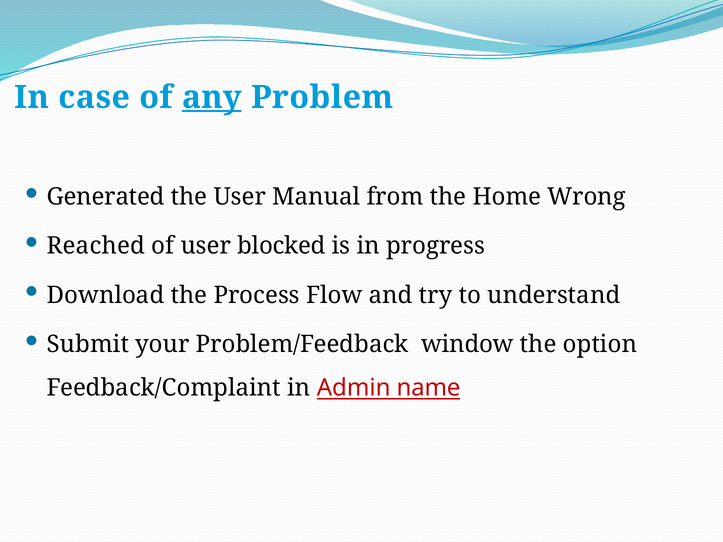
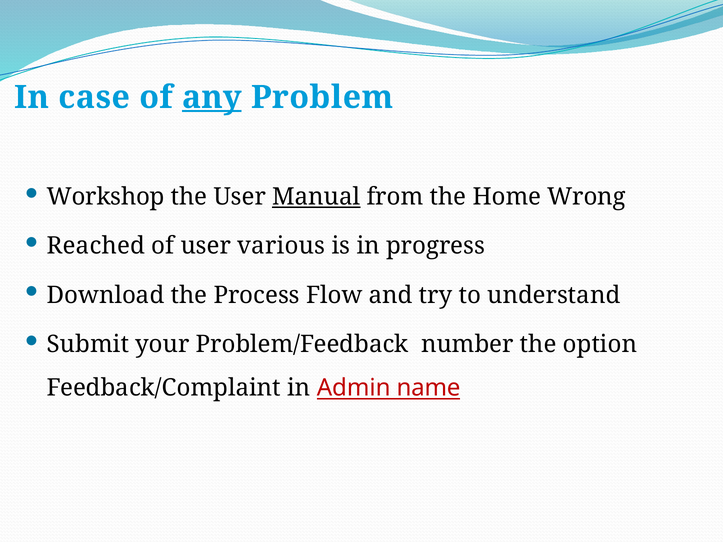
Generated: Generated -> Workshop (106, 197)
Manual underline: none -> present (316, 197)
blocked: blocked -> various (281, 246)
window: window -> number (467, 344)
